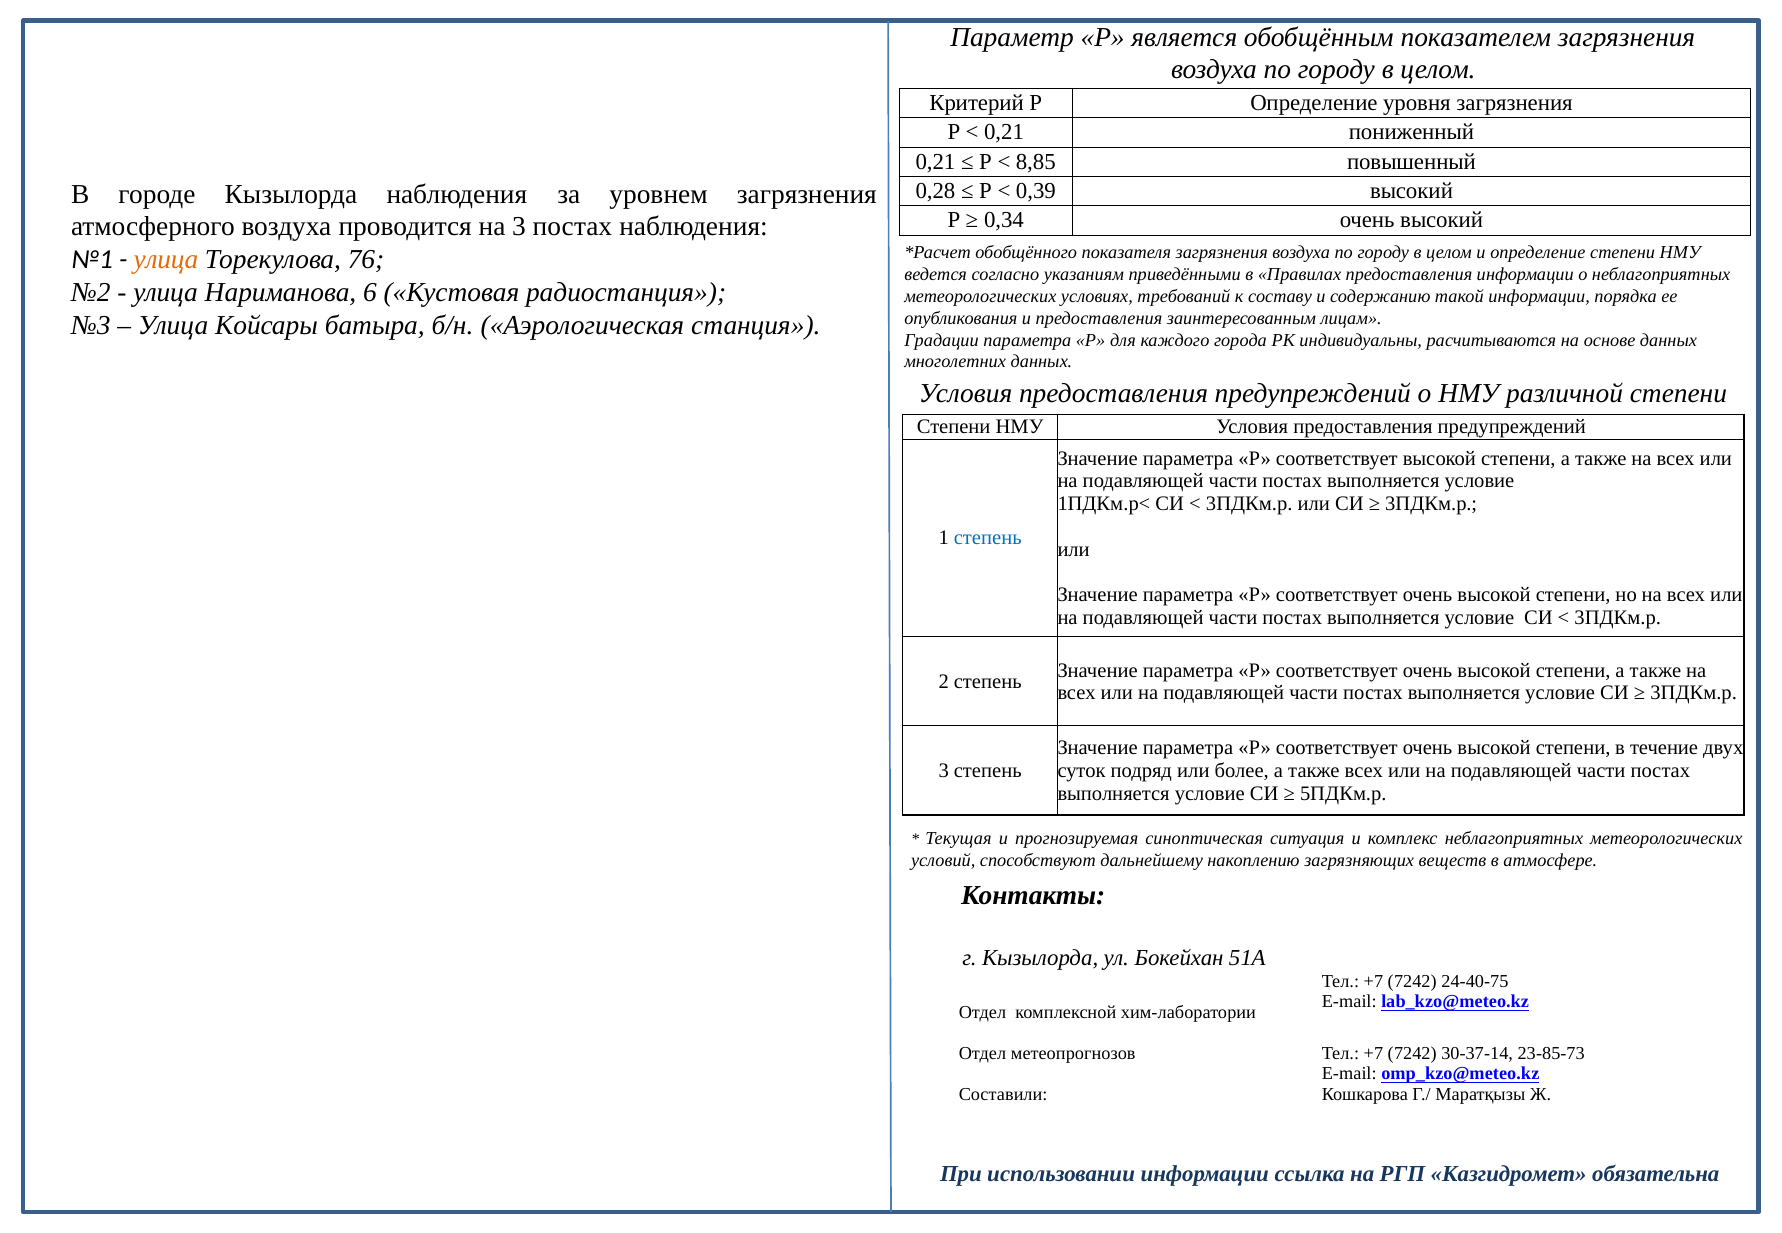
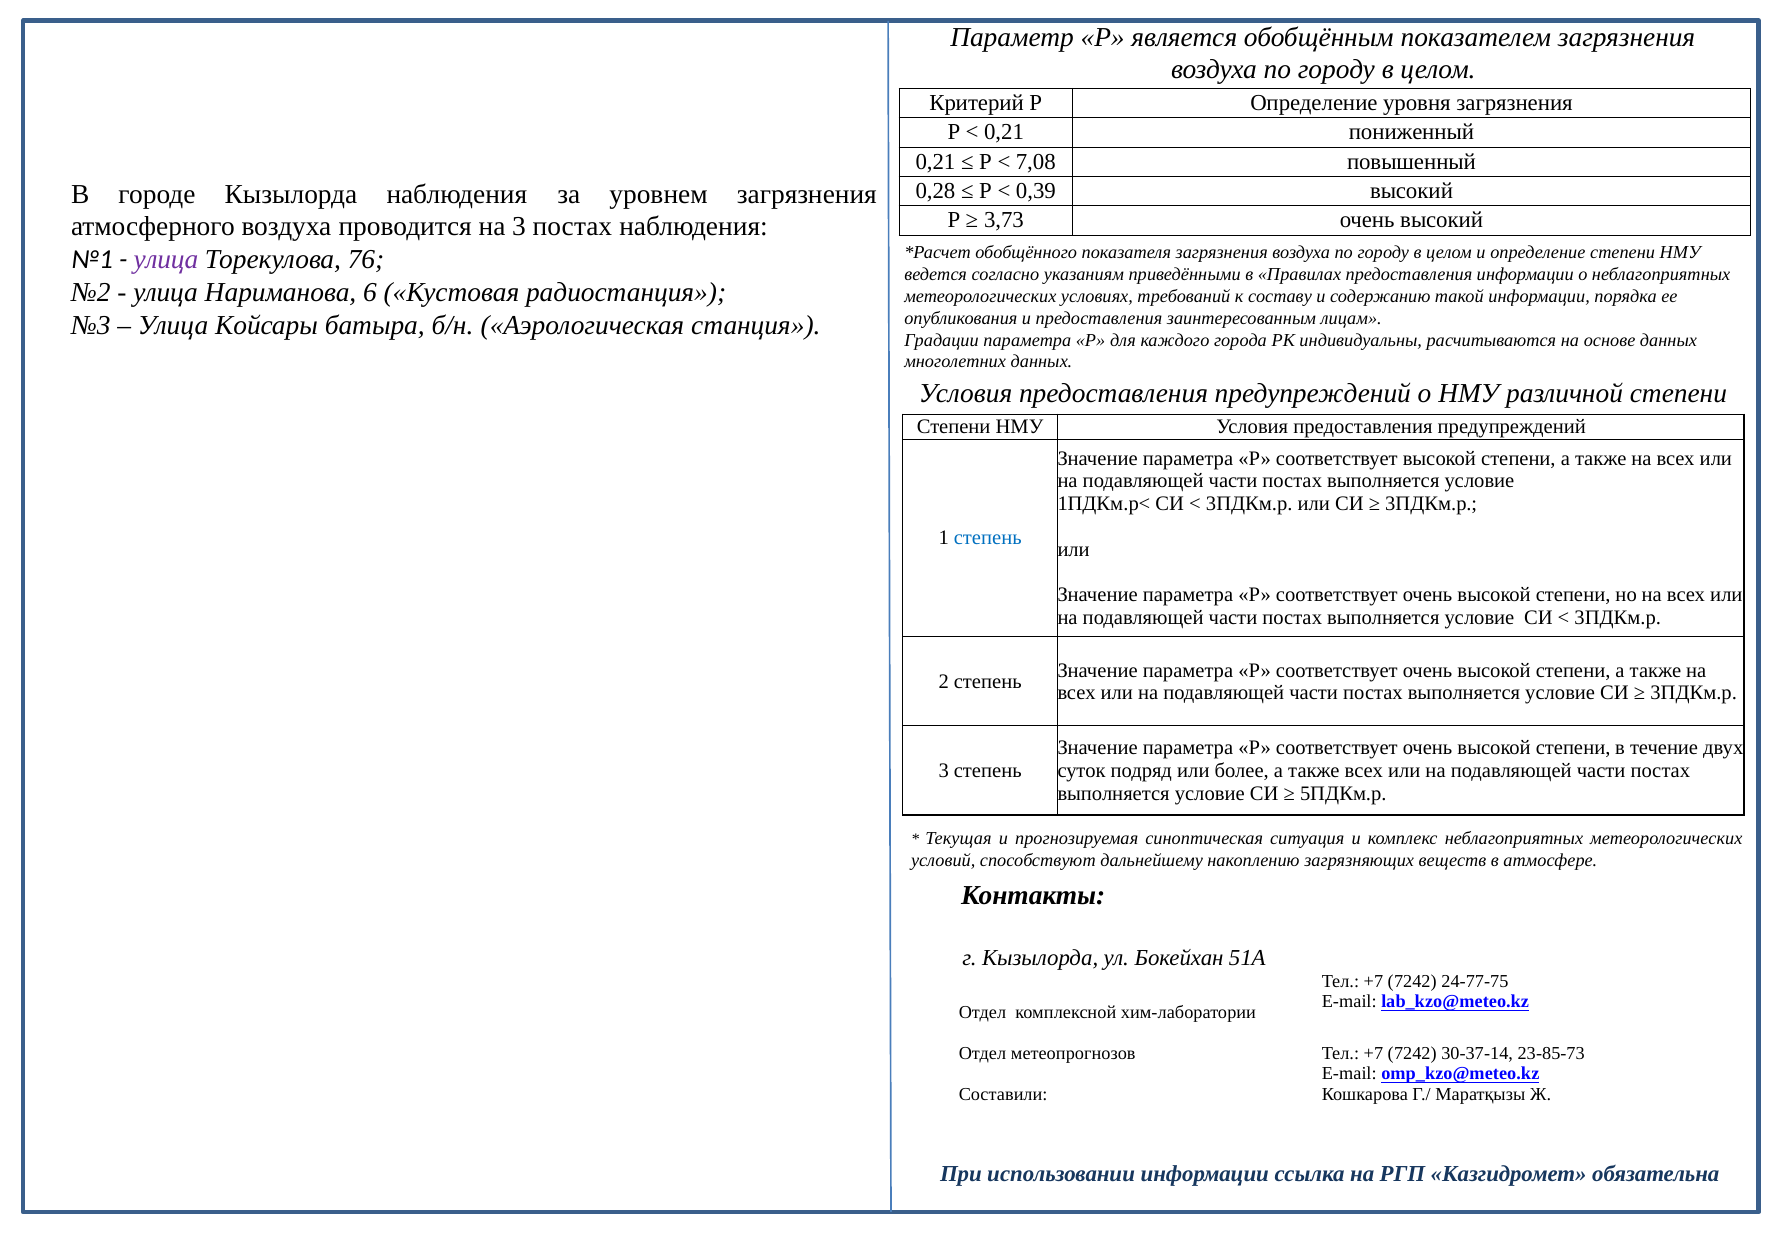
8,85: 8,85 -> 7,08 (1036, 162)
0,34: 0,34 -> 3,73 (1004, 221)
улица colour: orange -> purple (166, 260)
24-40-75: 24-40-75 -> 24-77-75 (1475, 982)
